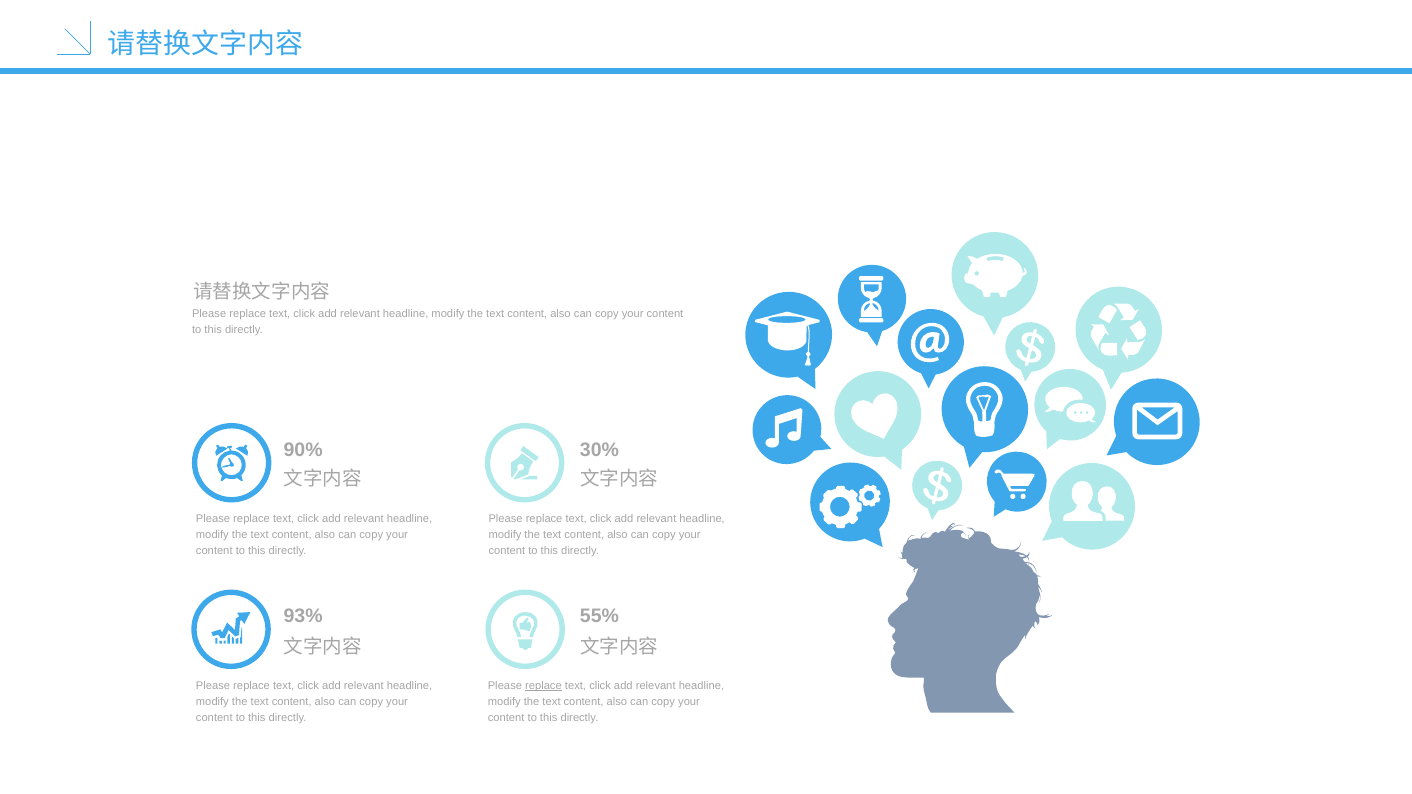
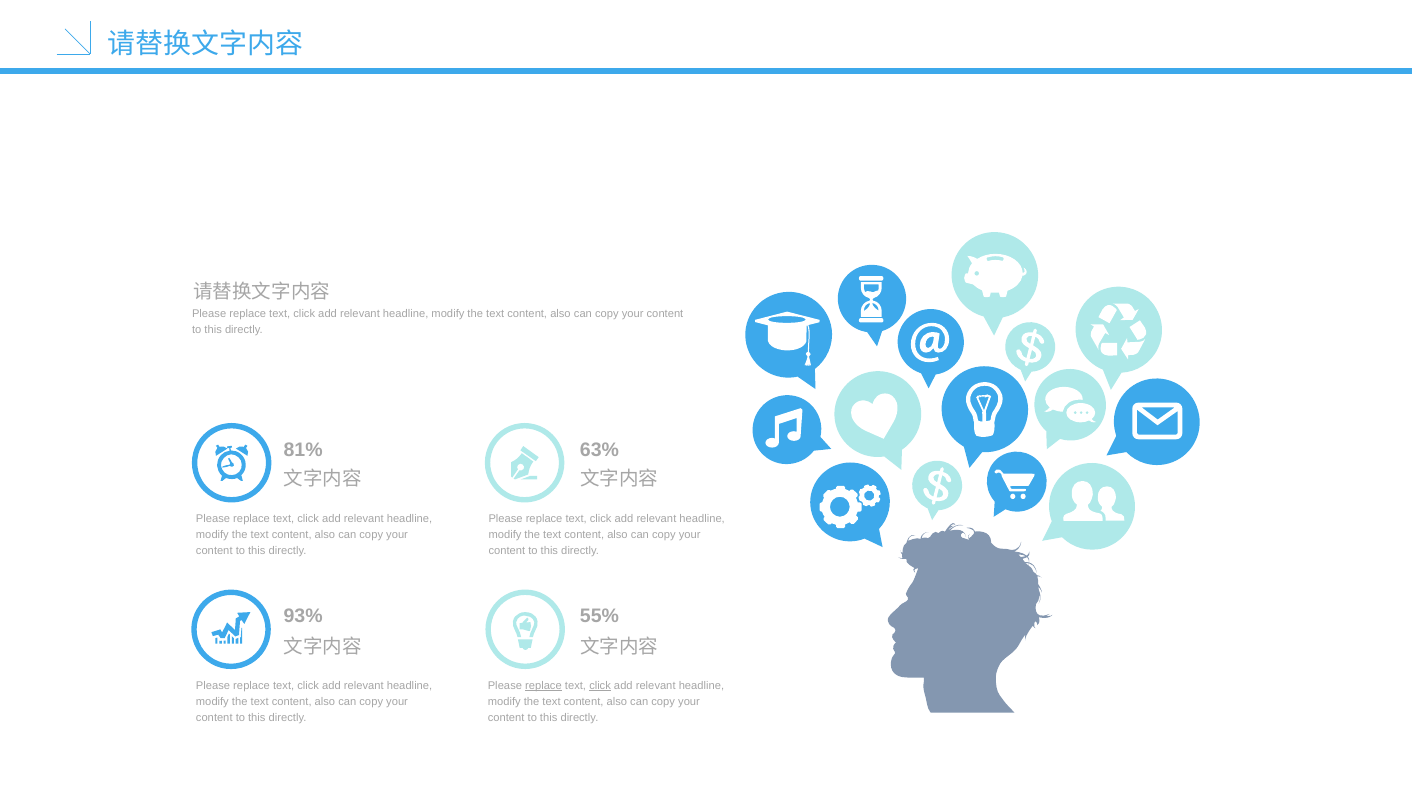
90%: 90% -> 81% (303, 450)
30%: 30% -> 63% (599, 450)
click underline: none -> present (600, 686)
